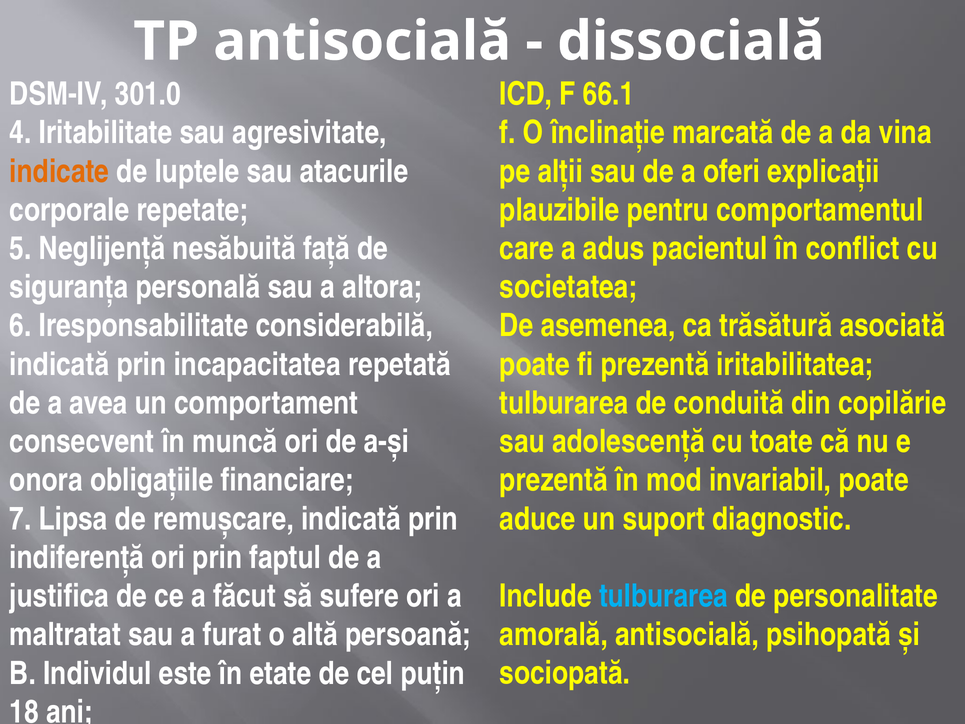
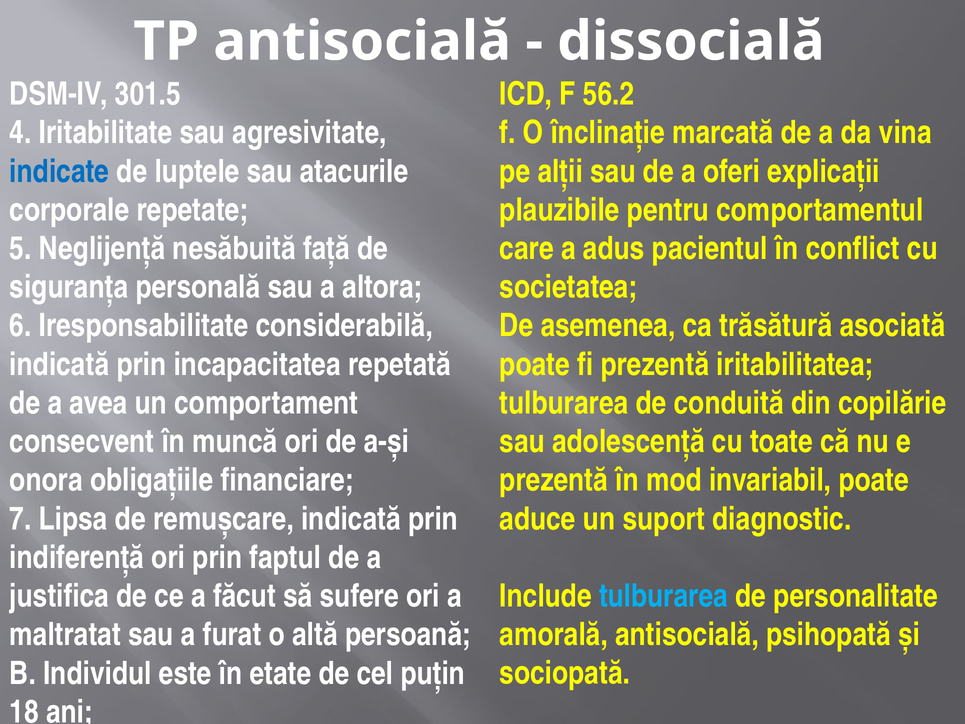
301.0: 301.0 -> 301.5 (148, 94)
66.1: 66.1 -> 56.2 (609, 94)
indicate colour: orange -> blue (59, 171)
